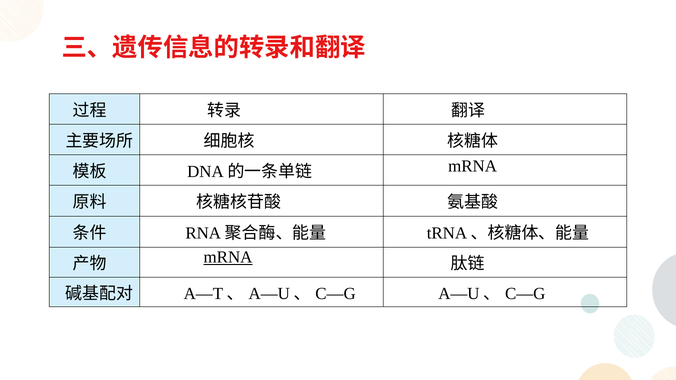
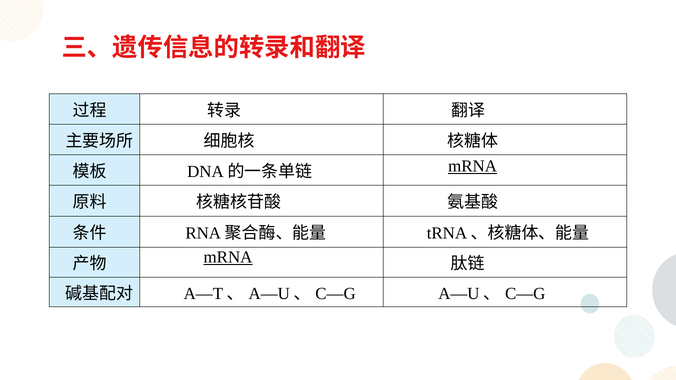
mRNA underline: none -> present (473, 166)
